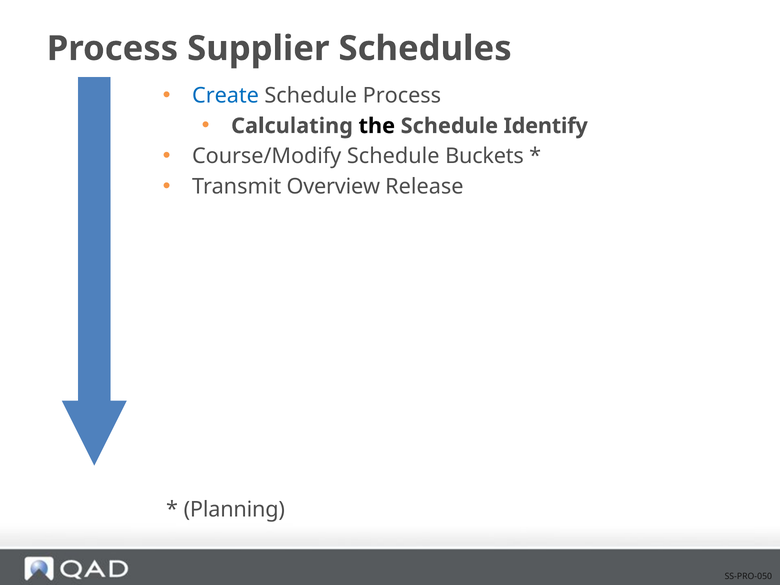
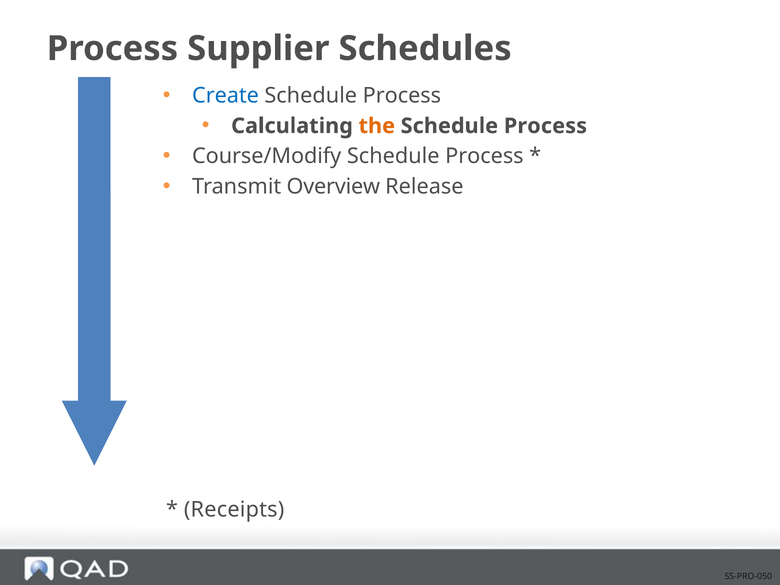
the colour: black -> orange (377, 126)
Identify: Identify -> Process (545, 126)
Buckets: Buckets -> Process (484, 156)
Planning: Planning -> Receipts (234, 510)
